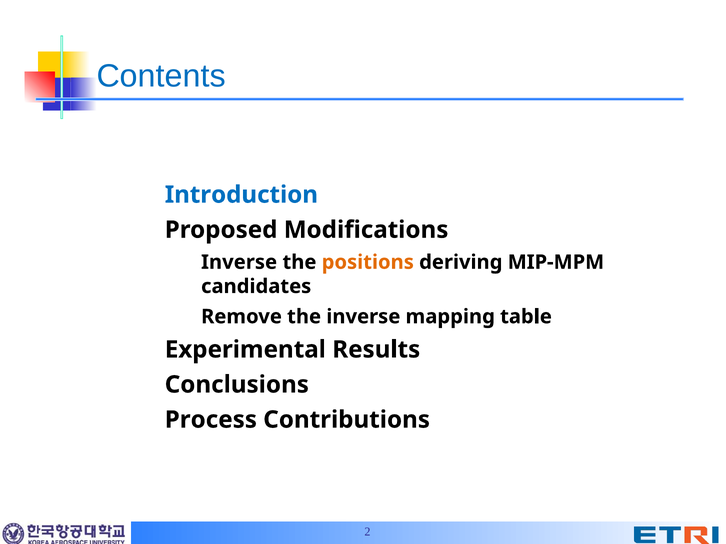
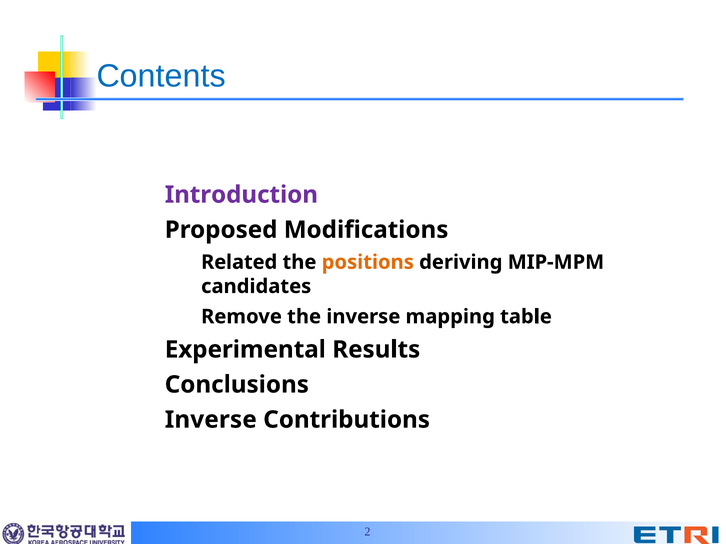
Introduction colour: blue -> purple (241, 195)
Inverse: Inverse -> Related (239, 262)
Process: Process -> Inverse (211, 420)
